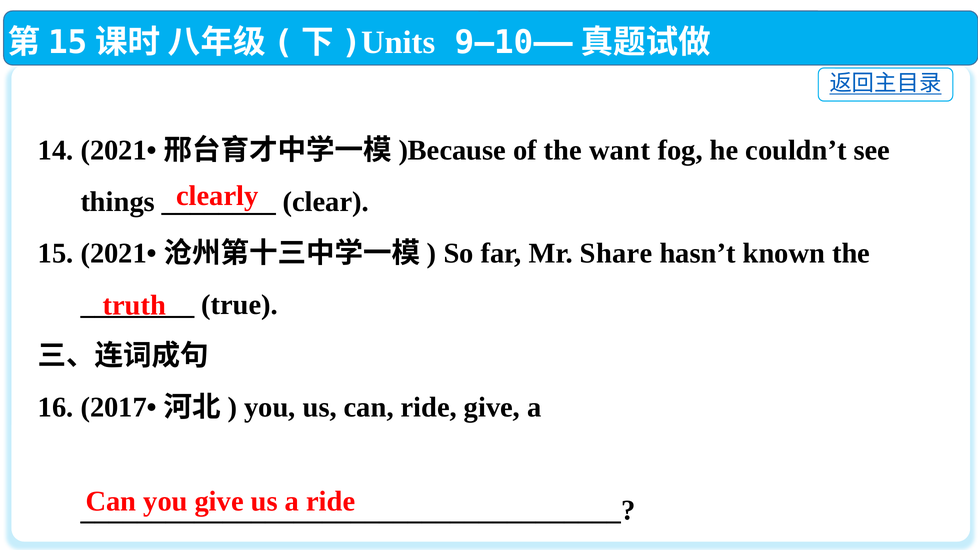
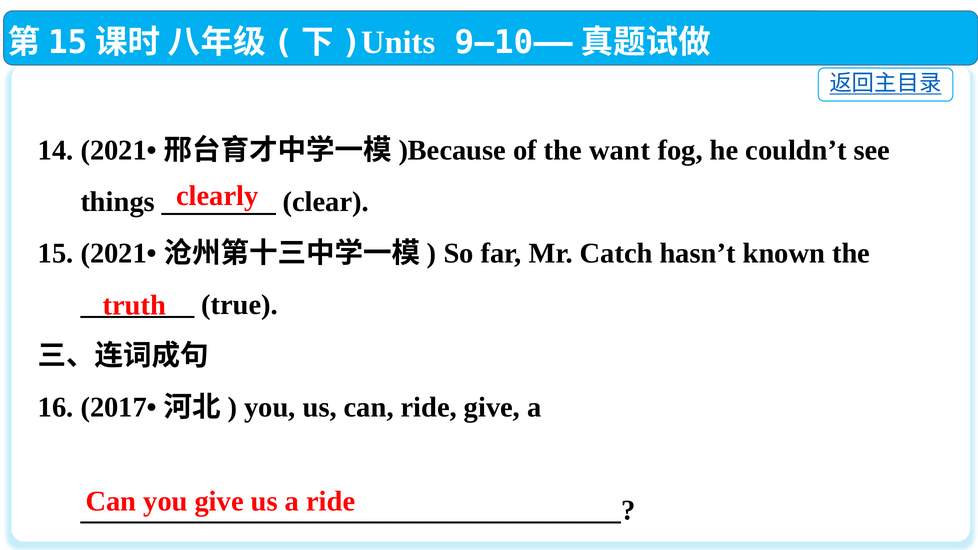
Share: Share -> Catch (616, 253)
